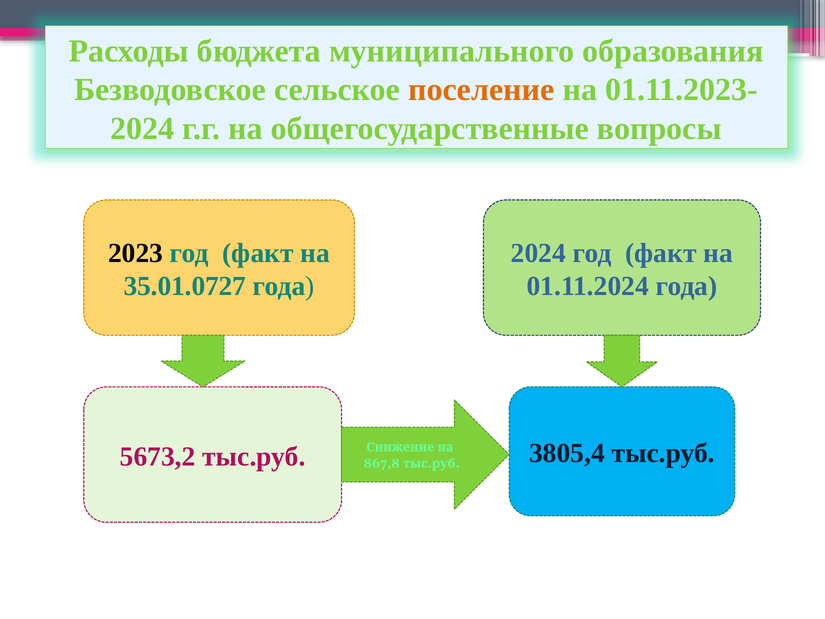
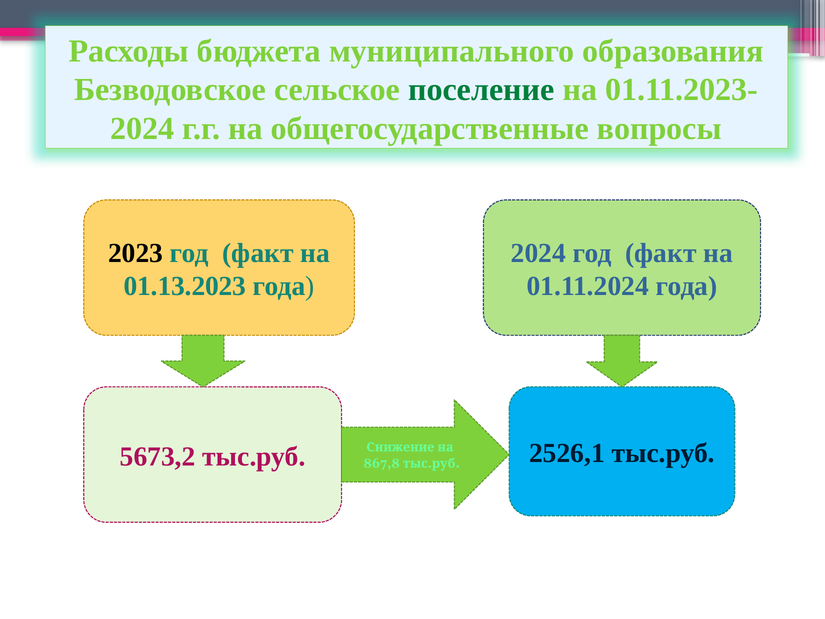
поселение colour: orange -> green (481, 90)
35.01.0727: 35.01.0727 -> 01.13.2023 (185, 286)
3805,4: 3805,4 -> 2526,1 (567, 453)
